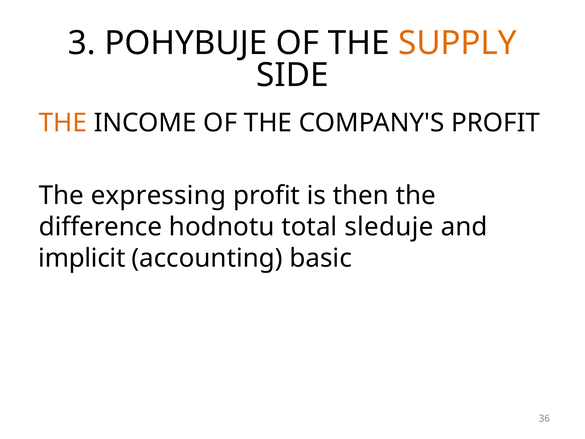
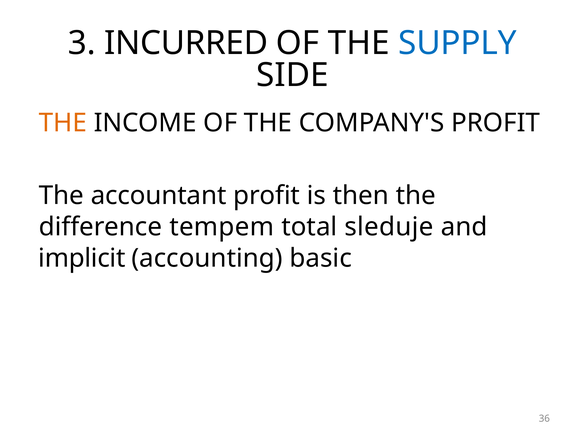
POHYBUJE: POHYBUJE -> INCURRED (186, 43)
SUPPLY colour: orange -> blue (457, 43)
expressing: expressing -> accountant (159, 196)
hodnotu: hodnotu -> tempem (222, 227)
